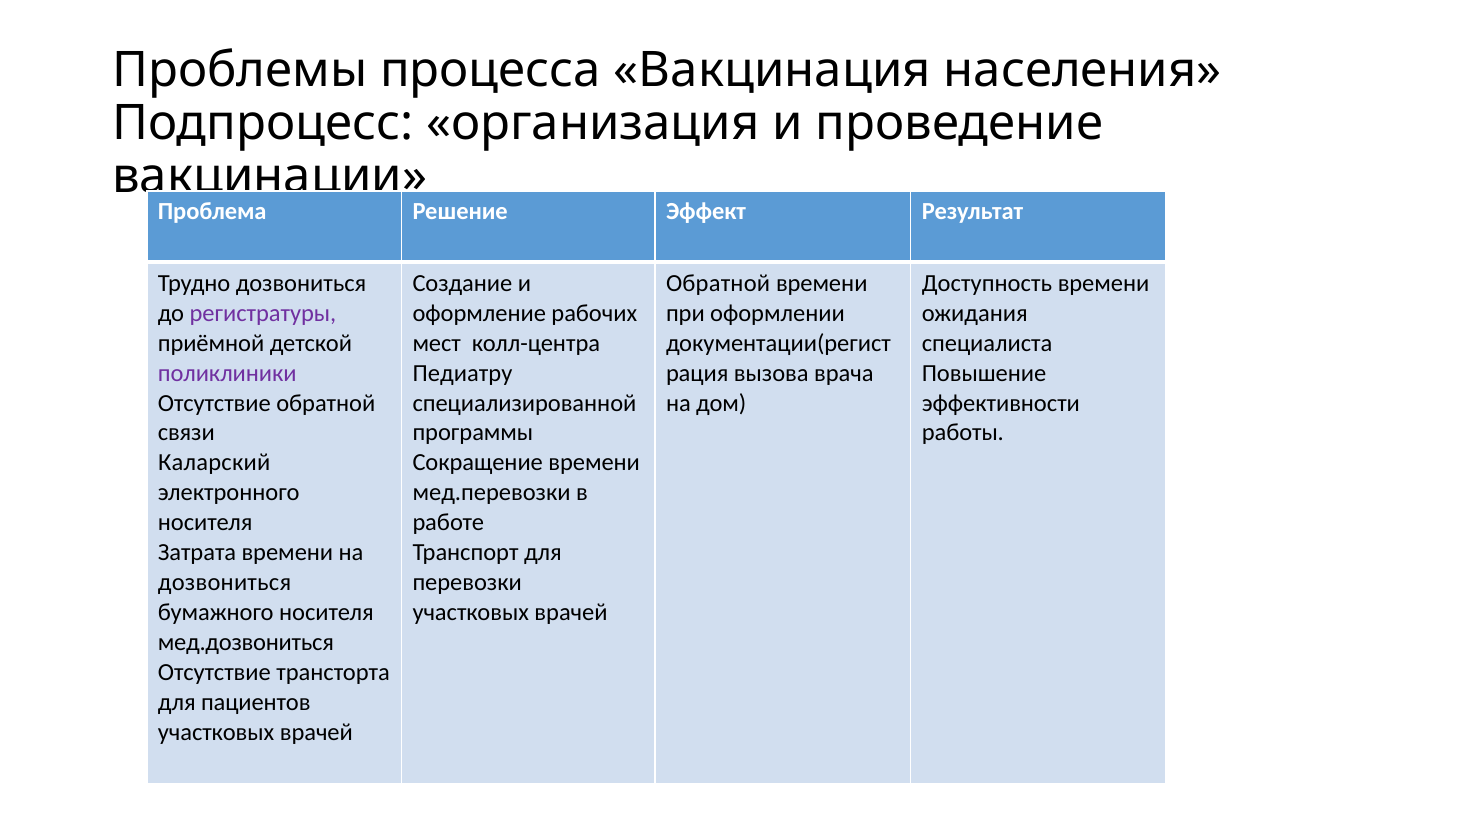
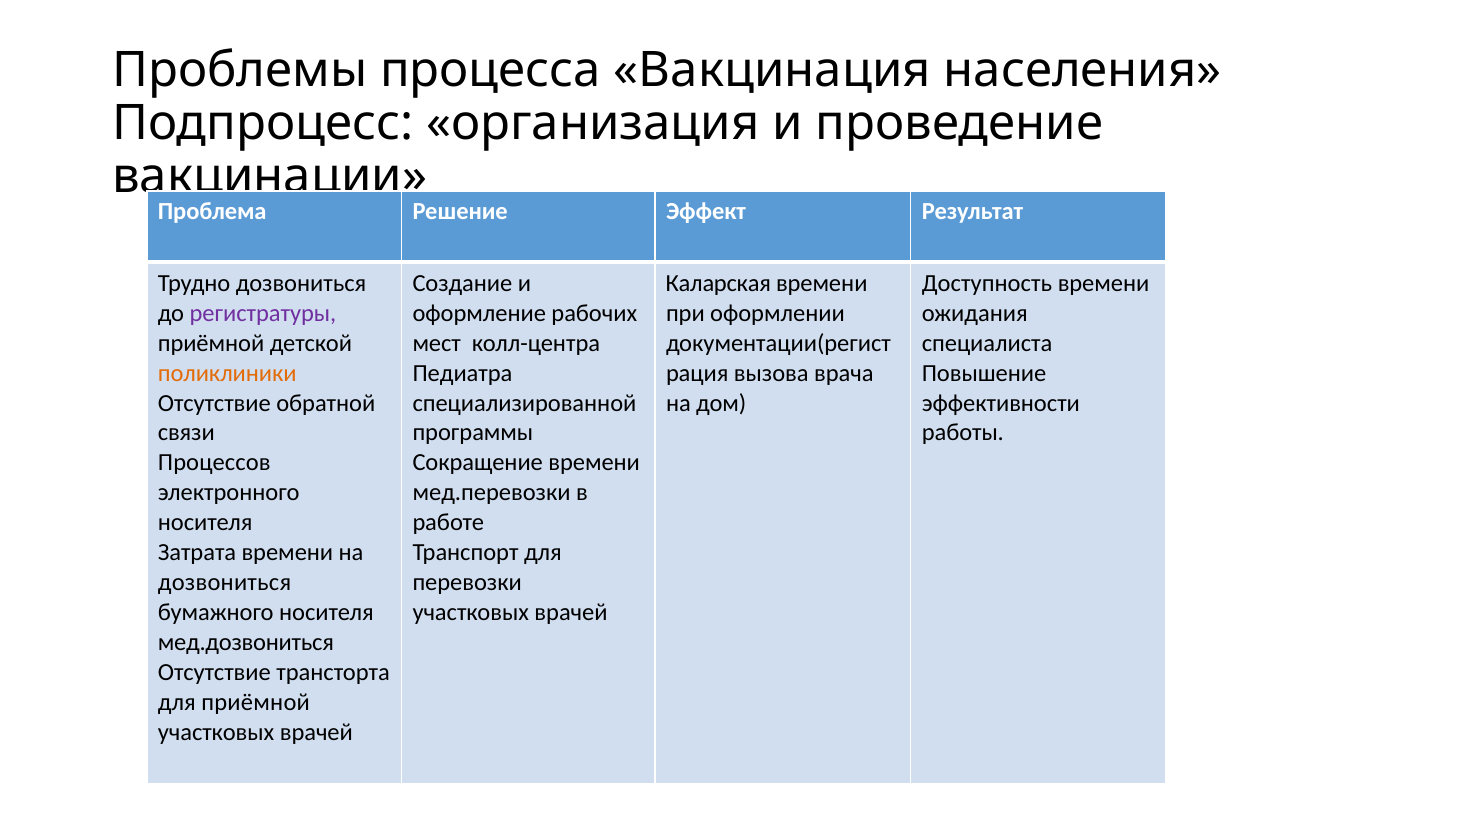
Обратной: Обратной -> Каларская (718, 283)
поликлиники colour: purple -> orange (227, 373)
Педиатру: Педиатру -> Педиатра (462, 373)
Каларский: Каларский -> Процессов (214, 463)
для пациентов: пациентов -> приёмной (256, 703)
